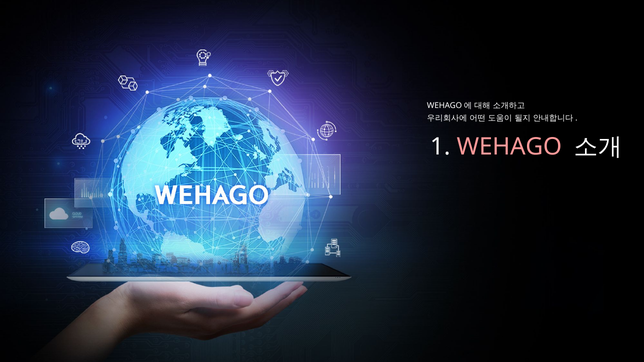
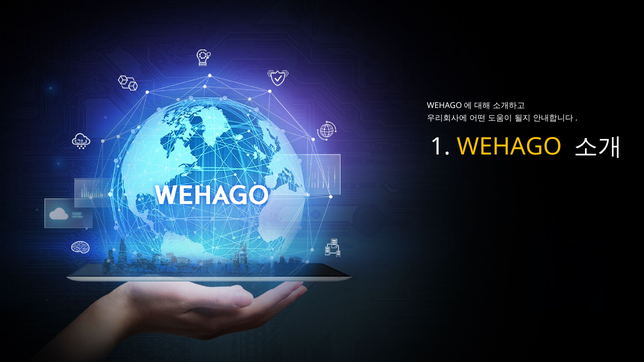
WEHAGO colour: pink -> yellow (509, 147)
